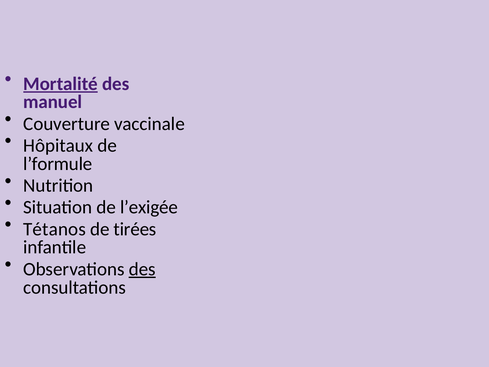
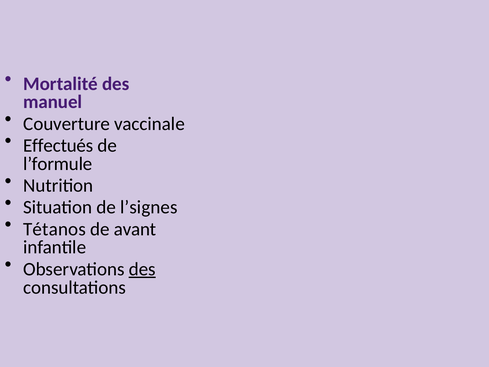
Mortalité underline: present -> none (61, 84)
Hôpitaux: Hôpitaux -> Effectués (58, 145)
l’exigée: l’exigée -> l’signes (149, 207)
tirées: tirées -> avant (135, 229)
